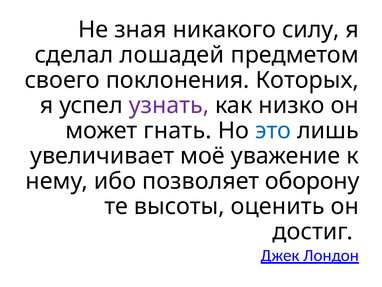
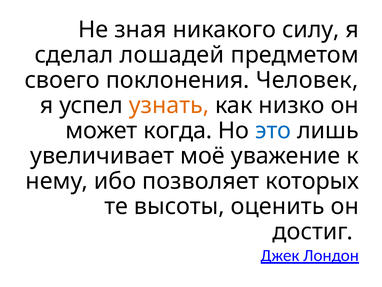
Которых: Которых -> Человек (307, 80)
узнать colour: purple -> orange (169, 105)
гнать: гнать -> когда (178, 130)
оборону: оборону -> которых (312, 181)
